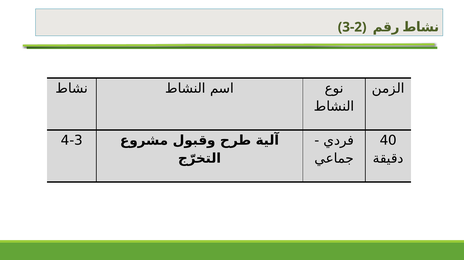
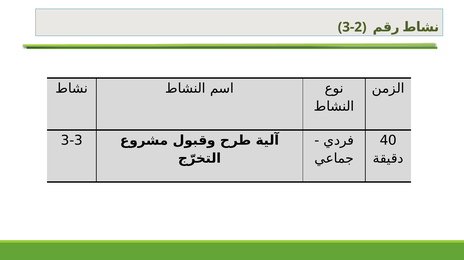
4-3: 4-3 -> 3-3 (72, 140)
